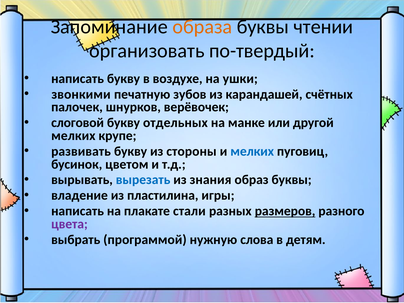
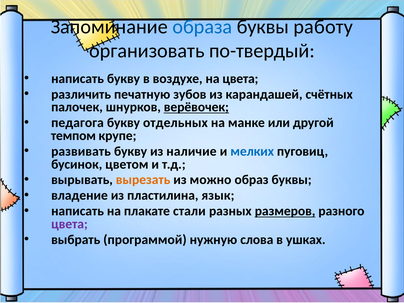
образа colour: orange -> blue (202, 27)
чтении: чтении -> работу (323, 27)
на ушки: ушки -> цвета (240, 79)
звонкими: звонкими -> различить (81, 94)
верёвочек underline: none -> present (196, 107)
слоговой: слоговой -> педагога (77, 123)
мелких: мелких -> темпом (73, 136)
стороны: стороны -> наличие (192, 151)
вырезать colour: blue -> orange (143, 180)
знания: знания -> можно (211, 180)
игры: игры -> язык (218, 196)
детям: детям -> ушках (306, 240)
